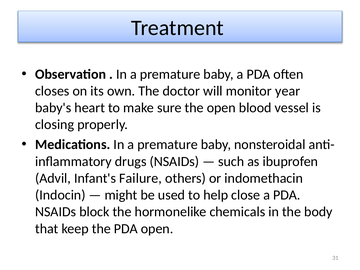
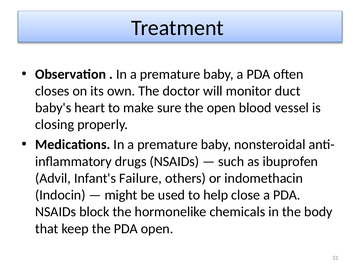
year: year -> duct (288, 91)
